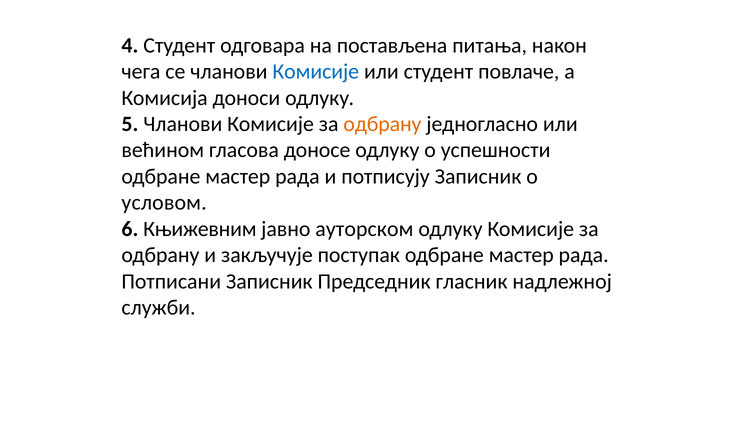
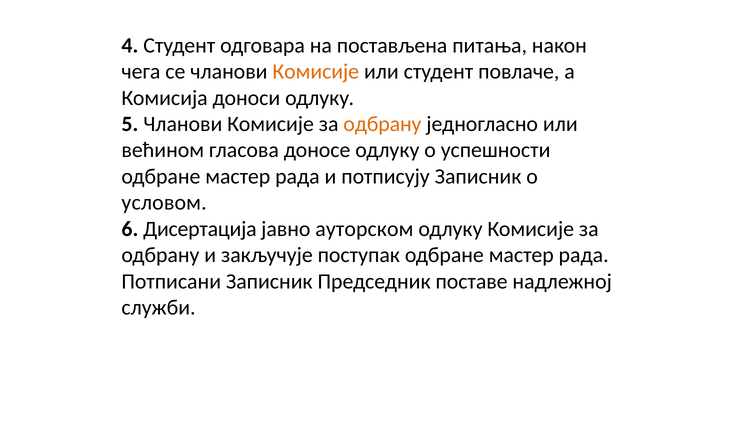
Комисије colour: blue -> orange (316, 72)
Књижевним: Књижевним -> Дисертација (200, 229)
гласник: гласник -> поставе (472, 282)
